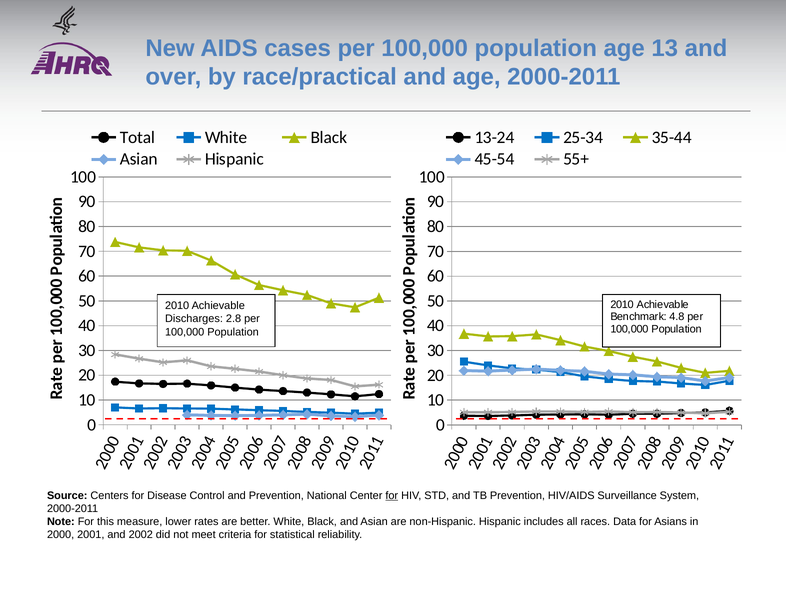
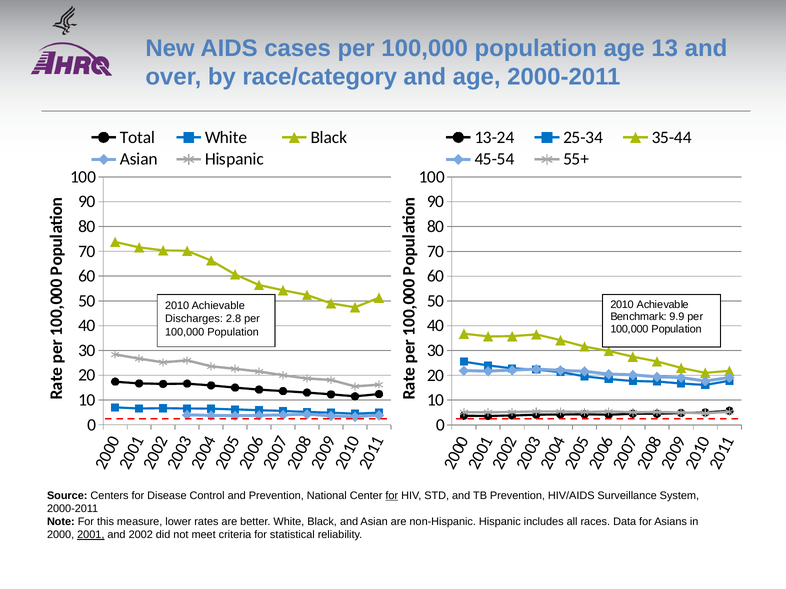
race/practical: race/practical -> race/category (320, 77)
4.8: 4.8 -> 9.9 (677, 317)
2001 underline: none -> present (91, 535)
